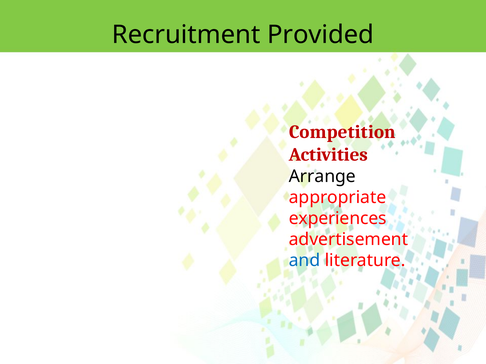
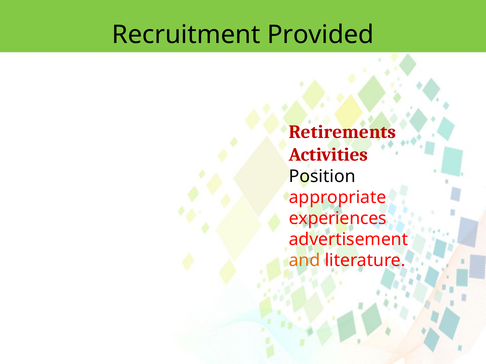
Competition: Competition -> Retirements (342, 132)
Arrange: Arrange -> Position (322, 177)
and colour: blue -> orange (304, 261)
